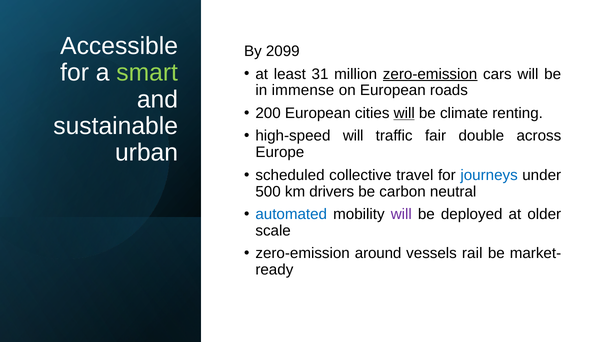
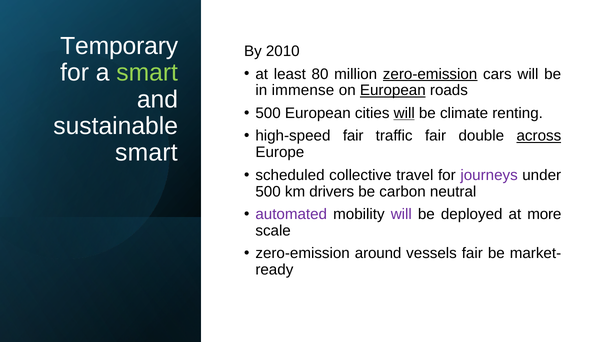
Accessible: Accessible -> Temporary (119, 46)
2099: 2099 -> 2010 (283, 51)
31: 31 -> 80 (320, 74)
European underline: none -> present (393, 90)
200: 200 -> 500 (268, 113)
high-speed will: will -> fair (353, 136)
across underline: none -> present (539, 136)
urban: urban -> smart (146, 153)
journeys colour: blue -> purple (489, 175)
automated colour: blue -> purple (291, 214)
older: older -> more (544, 214)
vessels rail: rail -> fair (472, 253)
